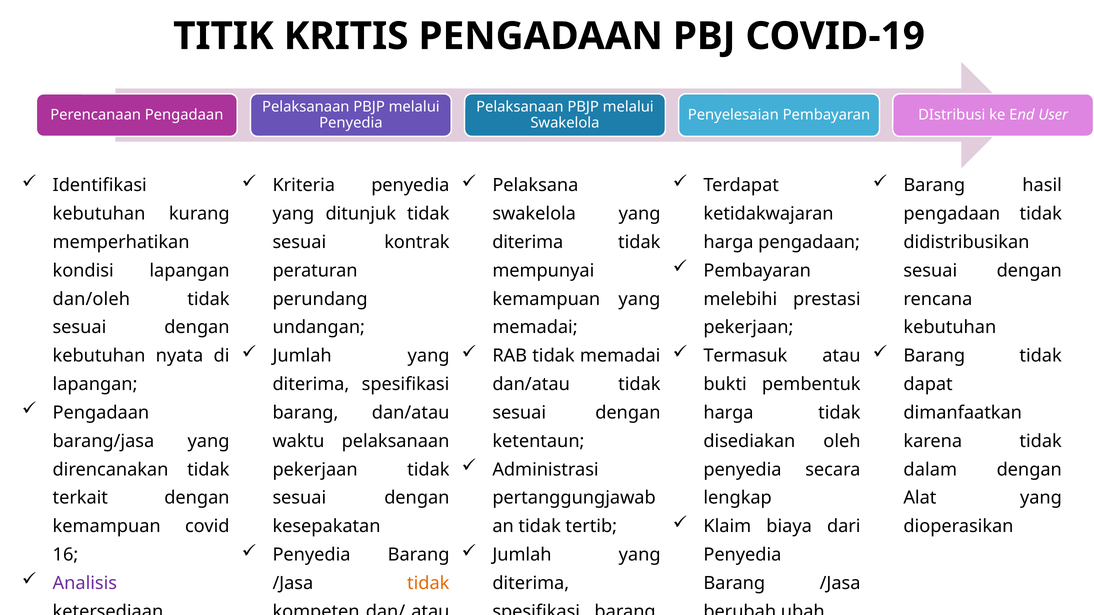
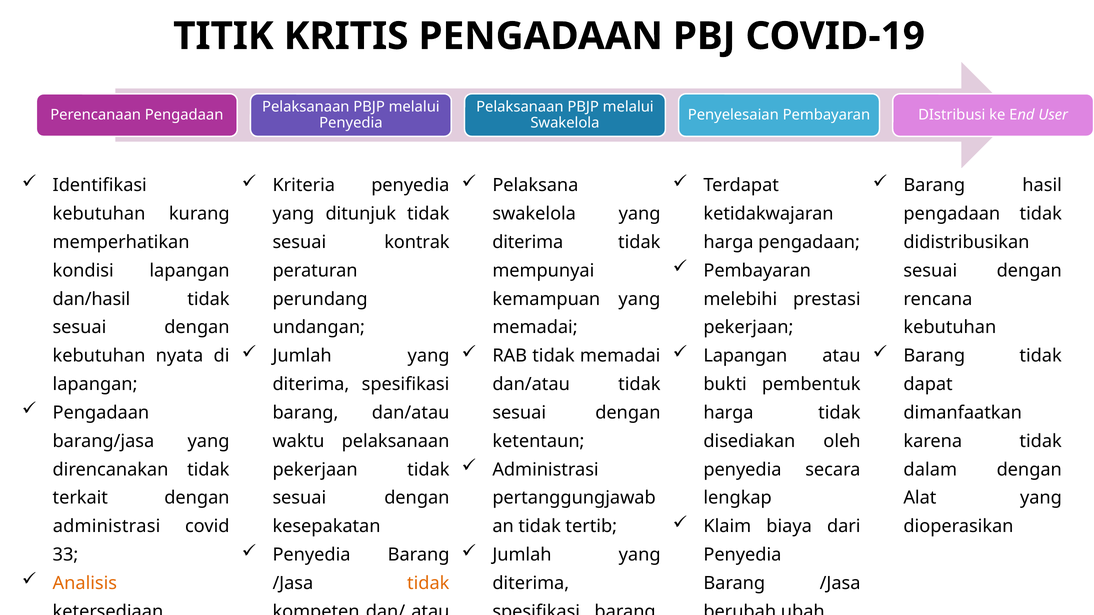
dan/oleh: dan/oleh -> dan/hasil (91, 299)
Termasuk: Termasuk -> Lapangan (745, 356)
kemampuan: kemampuan -> administrasi (107, 527)
16: 16 -> 33 (65, 555)
Analisis colour: purple -> orange (85, 584)
